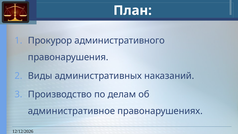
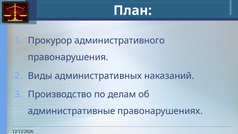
административное: административное -> административные (72, 111)
